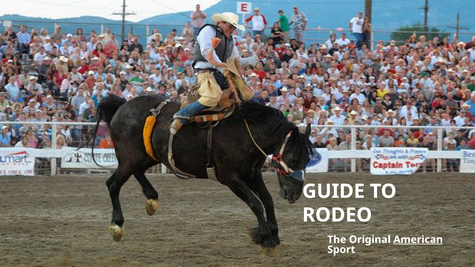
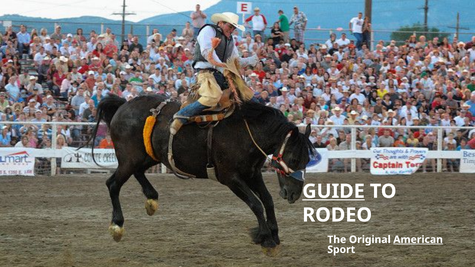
GUIDE underline: none -> present (334, 191)
